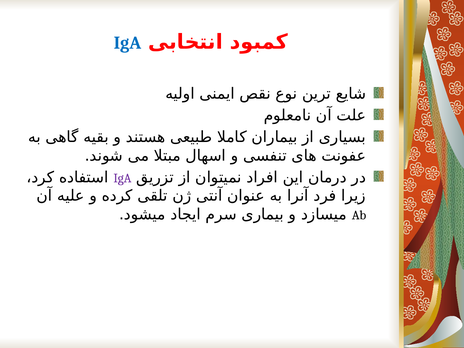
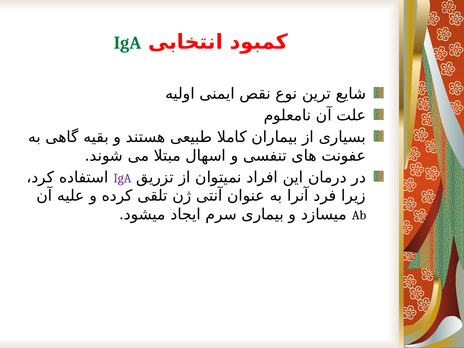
IgA colour: blue -> green (128, 43)
